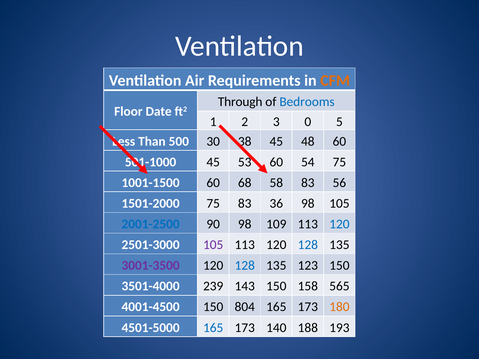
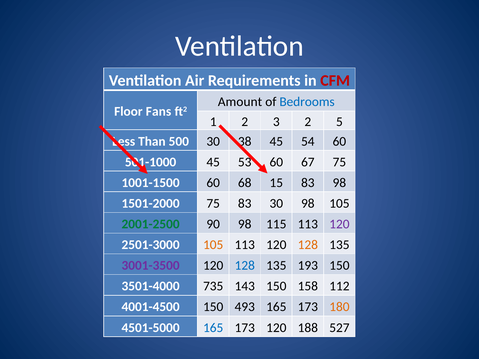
CFM colour: orange -> red (335, 81)
Through: Through -> Amount (240, 102)
Date: Date -> Fans (159, 111)
3 0: 0 -> 2 (308, 122)
48: 48 -> 54 (308, 141)
54: 54 -> 67 (308, 162)
58: 58 -> 15 (276, 183)
83 56: 56 -> 98 (339, 183)
83 36: 36 -> 30 (276, 204)
2001-2500 colour: blue -> green (151, 224)
109: 109 -> 115 (276, 224)
120 colour: blue -> purple (339, 224)
105 colour: purple -> orange (213, 245)
128 colour: blue -> orange (308, 245)
123: 123 -> 193 (308, 266)
239: 239 -> 735 (213, 286)
565: 565 -> 112 (339, 286)
804: 804 -> 493 (245, 307)
173 140: 140 -> 120 (276, 328)
193: 193 -> 527 (339, 328)
